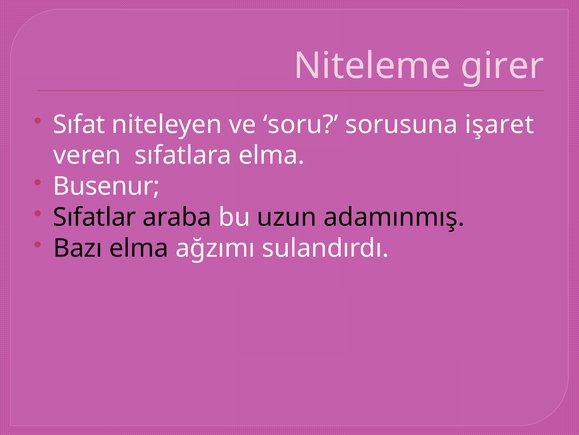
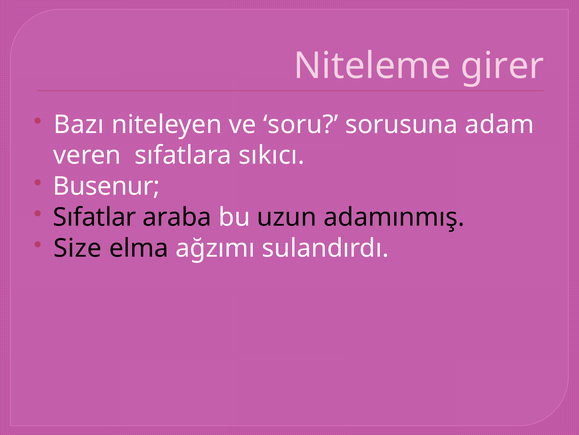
Sıfat: Sıfat -> Bazı (79, 124)
işaret: işaret -> adam (499, 124)
sıfatlara elma: elma -> sıkıcı (272, 155)
Bazı: Bazı -> Size (78, 248)
